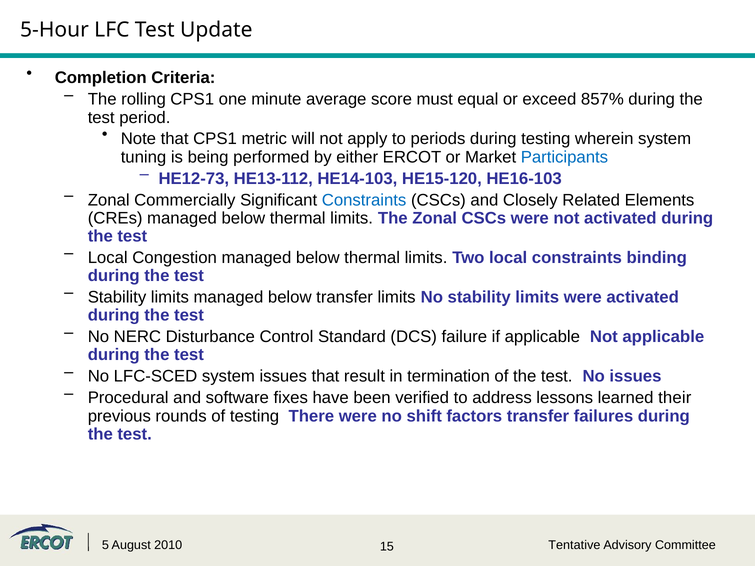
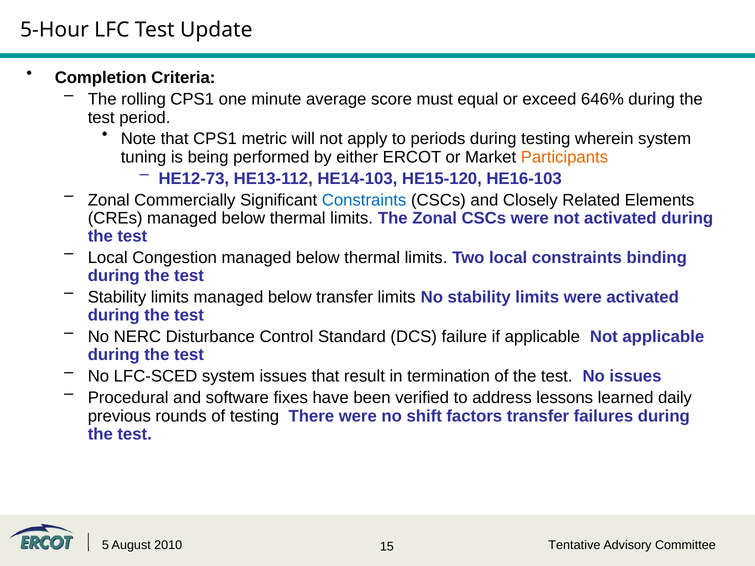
857%: 857% -> 646% (602, 99)
Participants colour: blue -> orange (564, 157)
their: their -> daily (675, 398)
